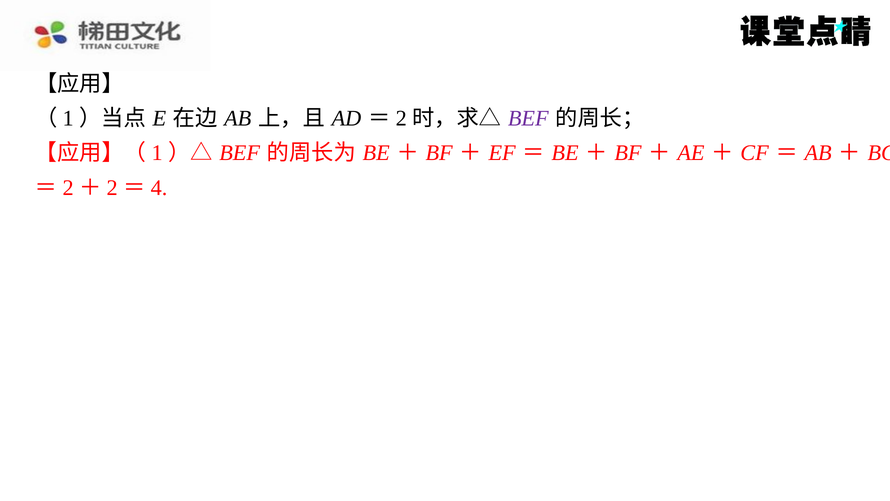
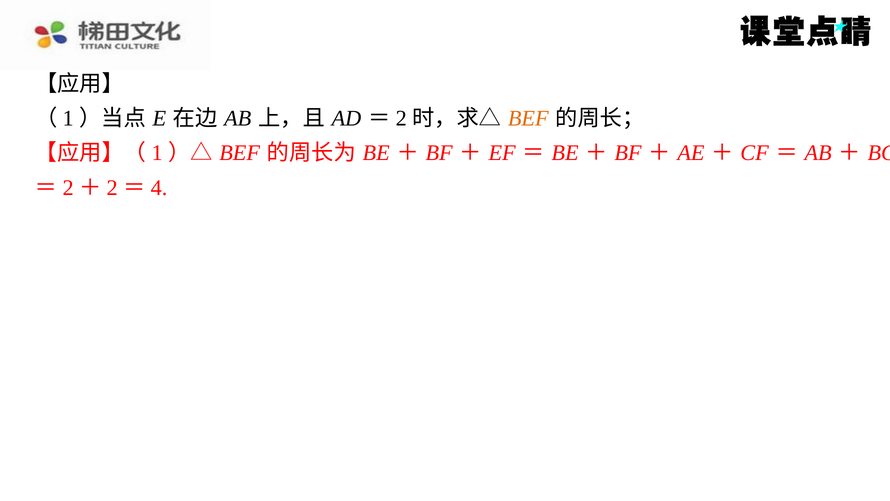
BEF colour: purple -> orange (528, 118)
